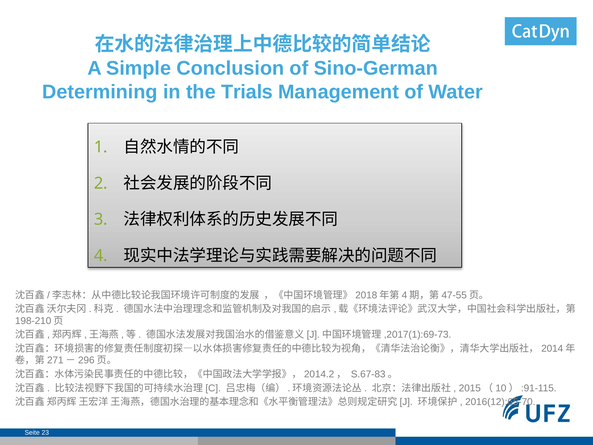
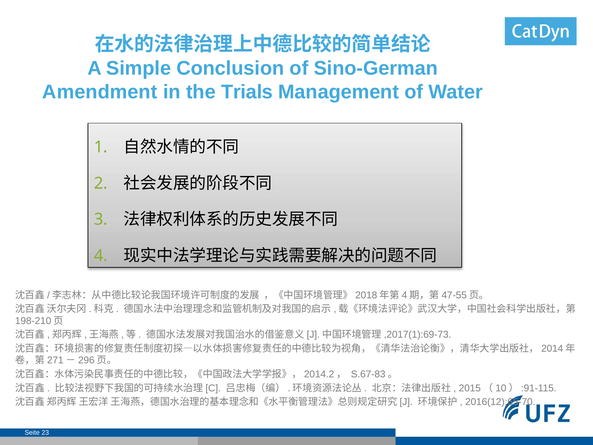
Determining: Determining -> Amendment (100, 92)
